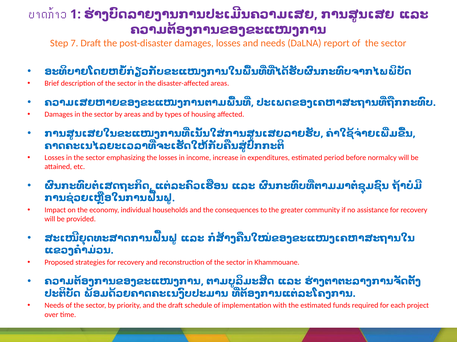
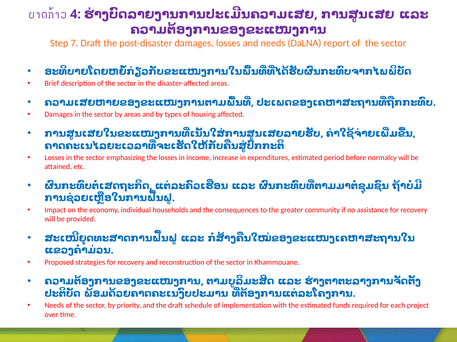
1: 1 -> 4 (75, 14)
